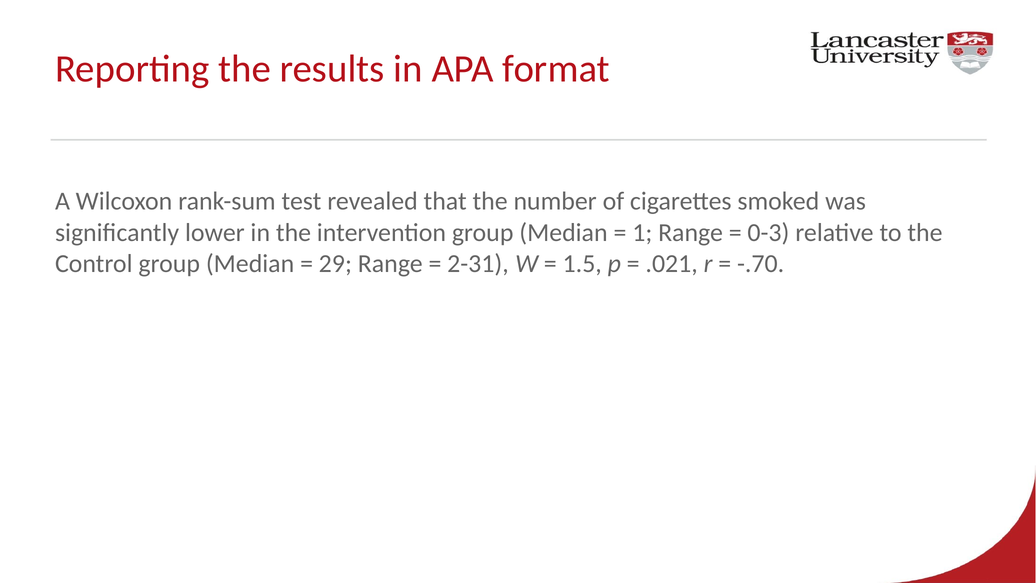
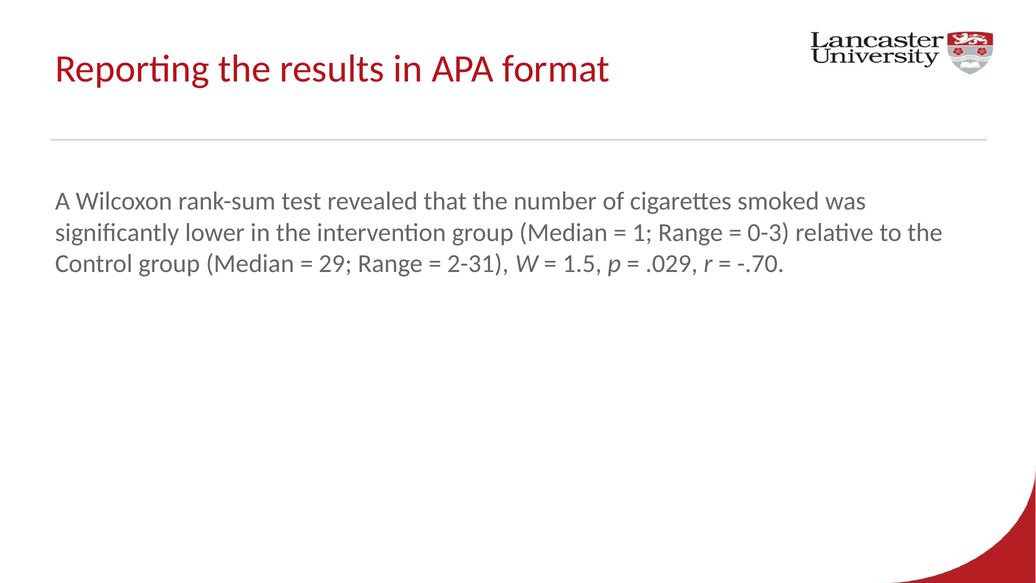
.021: .021 -> .029 (672, 263)
